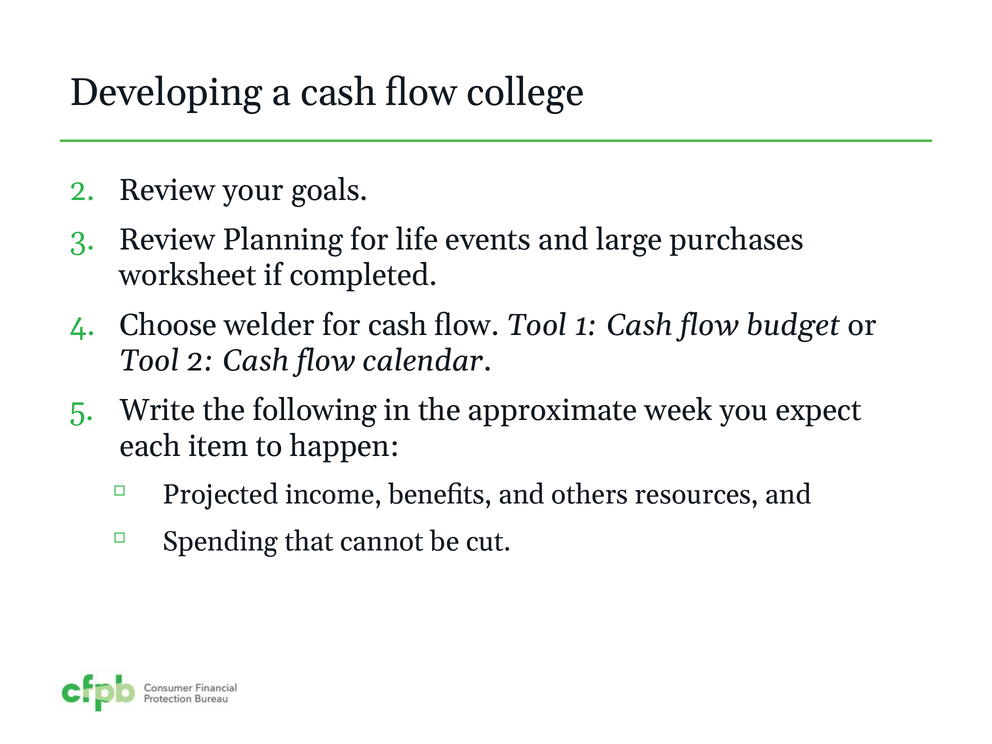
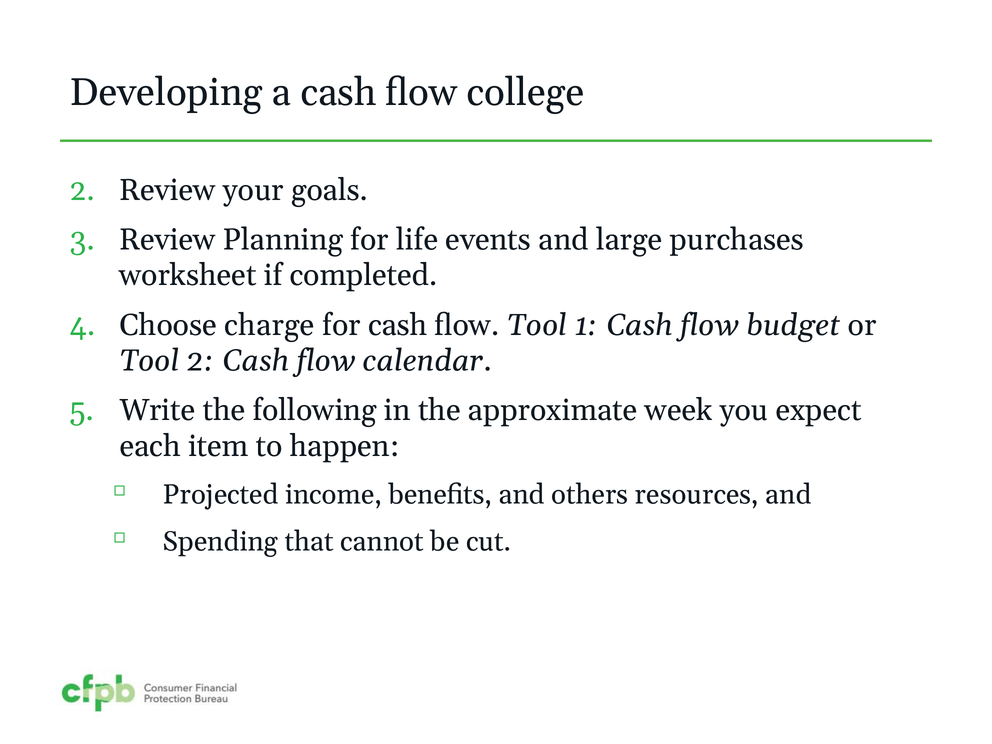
welder: welder -> charge (269, 325)
